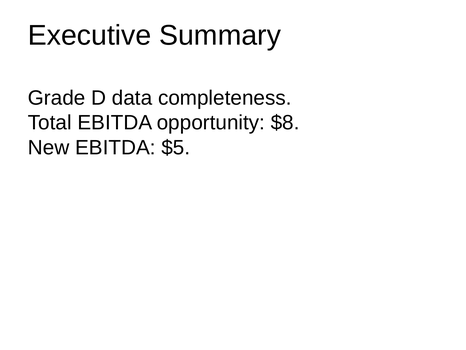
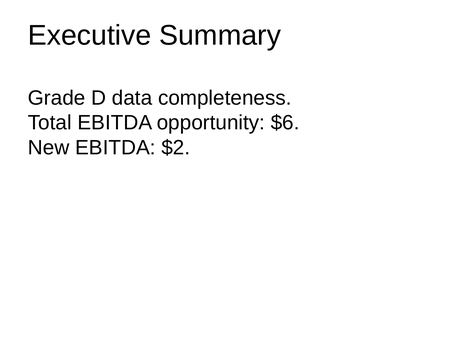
$8: $8 -> $6 (285, 123)
$5: $5 -> $2 (176, 147)
